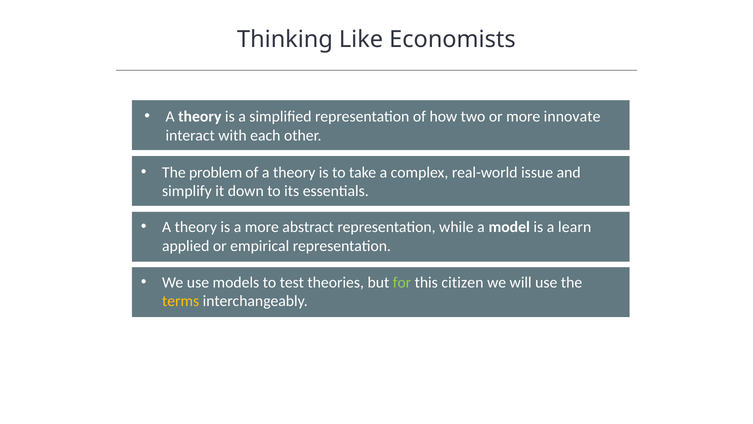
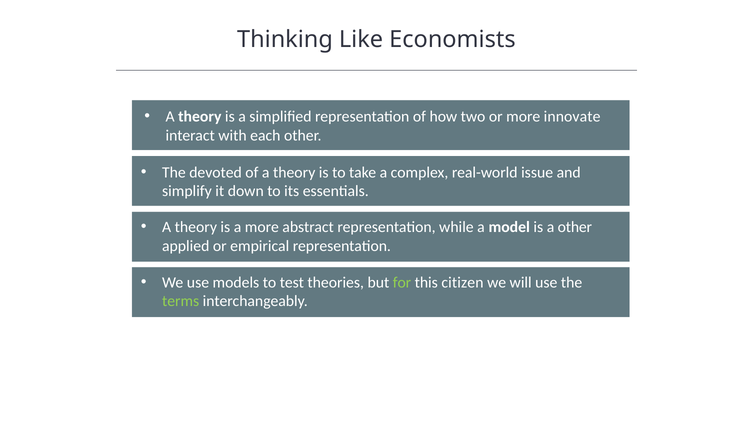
problem: problem -> devoted (216, 172)
a learn: learn -> other (575, 227)
terms colour: yellow -> light green (181, 301)
